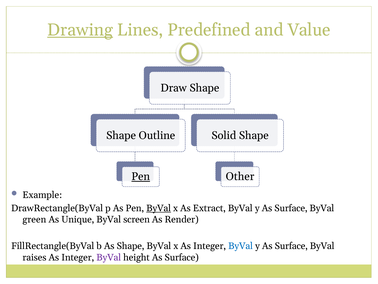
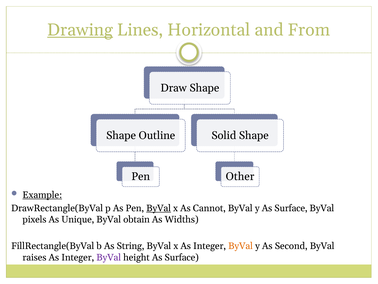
Predefined: Predefined -> Horizontal (209, 30)
Value: Value -> From (309, 30)
Pen underline: present -> none (141, 176)
Example underline: none -> present (42, 195)
Extract: Extract -> Cannot (209, 208)
green: green -> pixels (34, 219)
screen: screen -> obtain (137, 219)
Render: Render -> Widths (182, 219)
As Shape: Shape -> String (131, 246)
ByVal colour: blue -> orange (241, 246)
Surface: Surface -> Second (291, 246)
